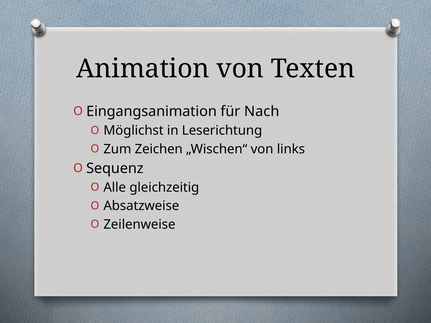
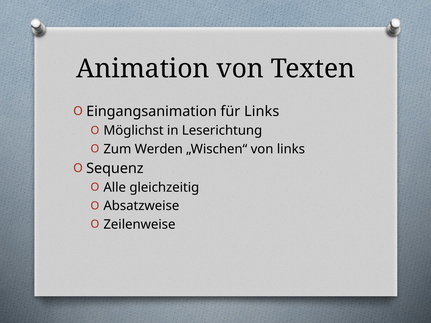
für Nach: Nach -> Links (262, 112)
Zeichen: Zeichen -> Werden (159, 149)
